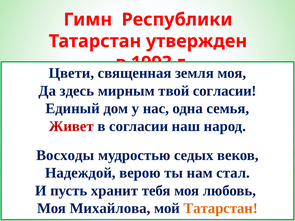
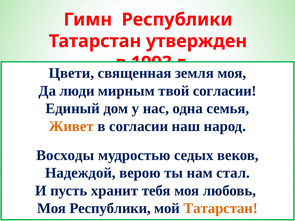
здесь: здесь -> люди (77, 91)
Живет colour: red -> orange (71, 126)
Моя Михайлова: Михайлова -> Республики (110, 209)
